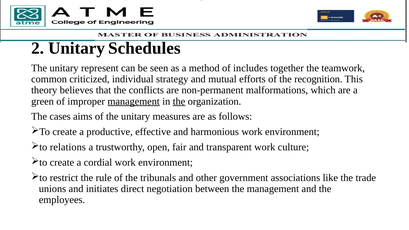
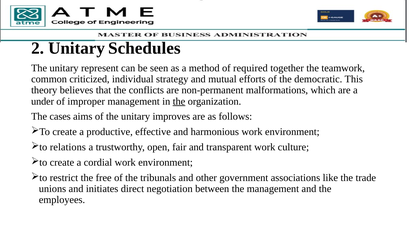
includes: includes -> required (250, 68)
recognition: recognition -> democratic (318, 79)
green: green -> under (43, 101)
management underline: present -> none (134, 101)
measures: measures -> improves (171, 117)
rule: rule -> free (104, 178)
